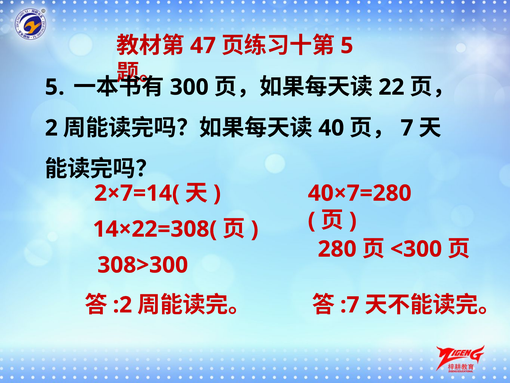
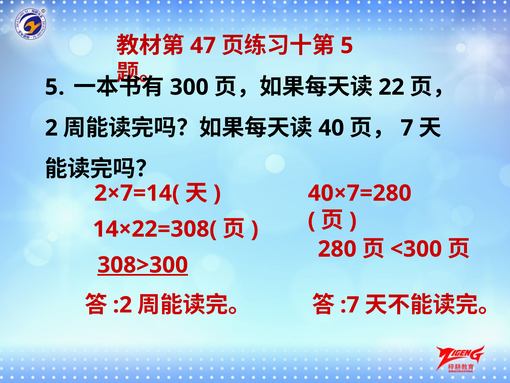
308>300 underline: none -> present (143, 265)
